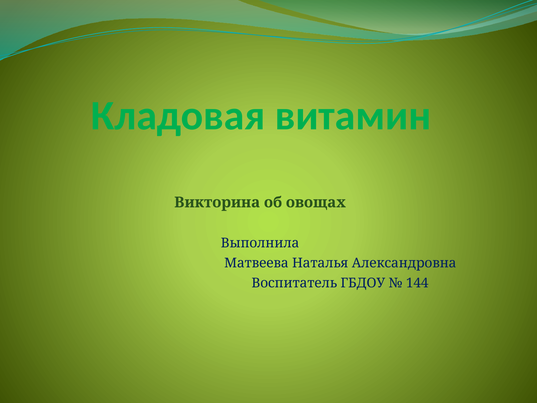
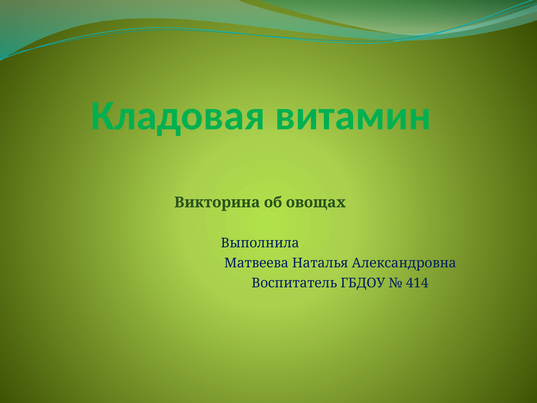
144: 144 -> 414 (417, 283)
